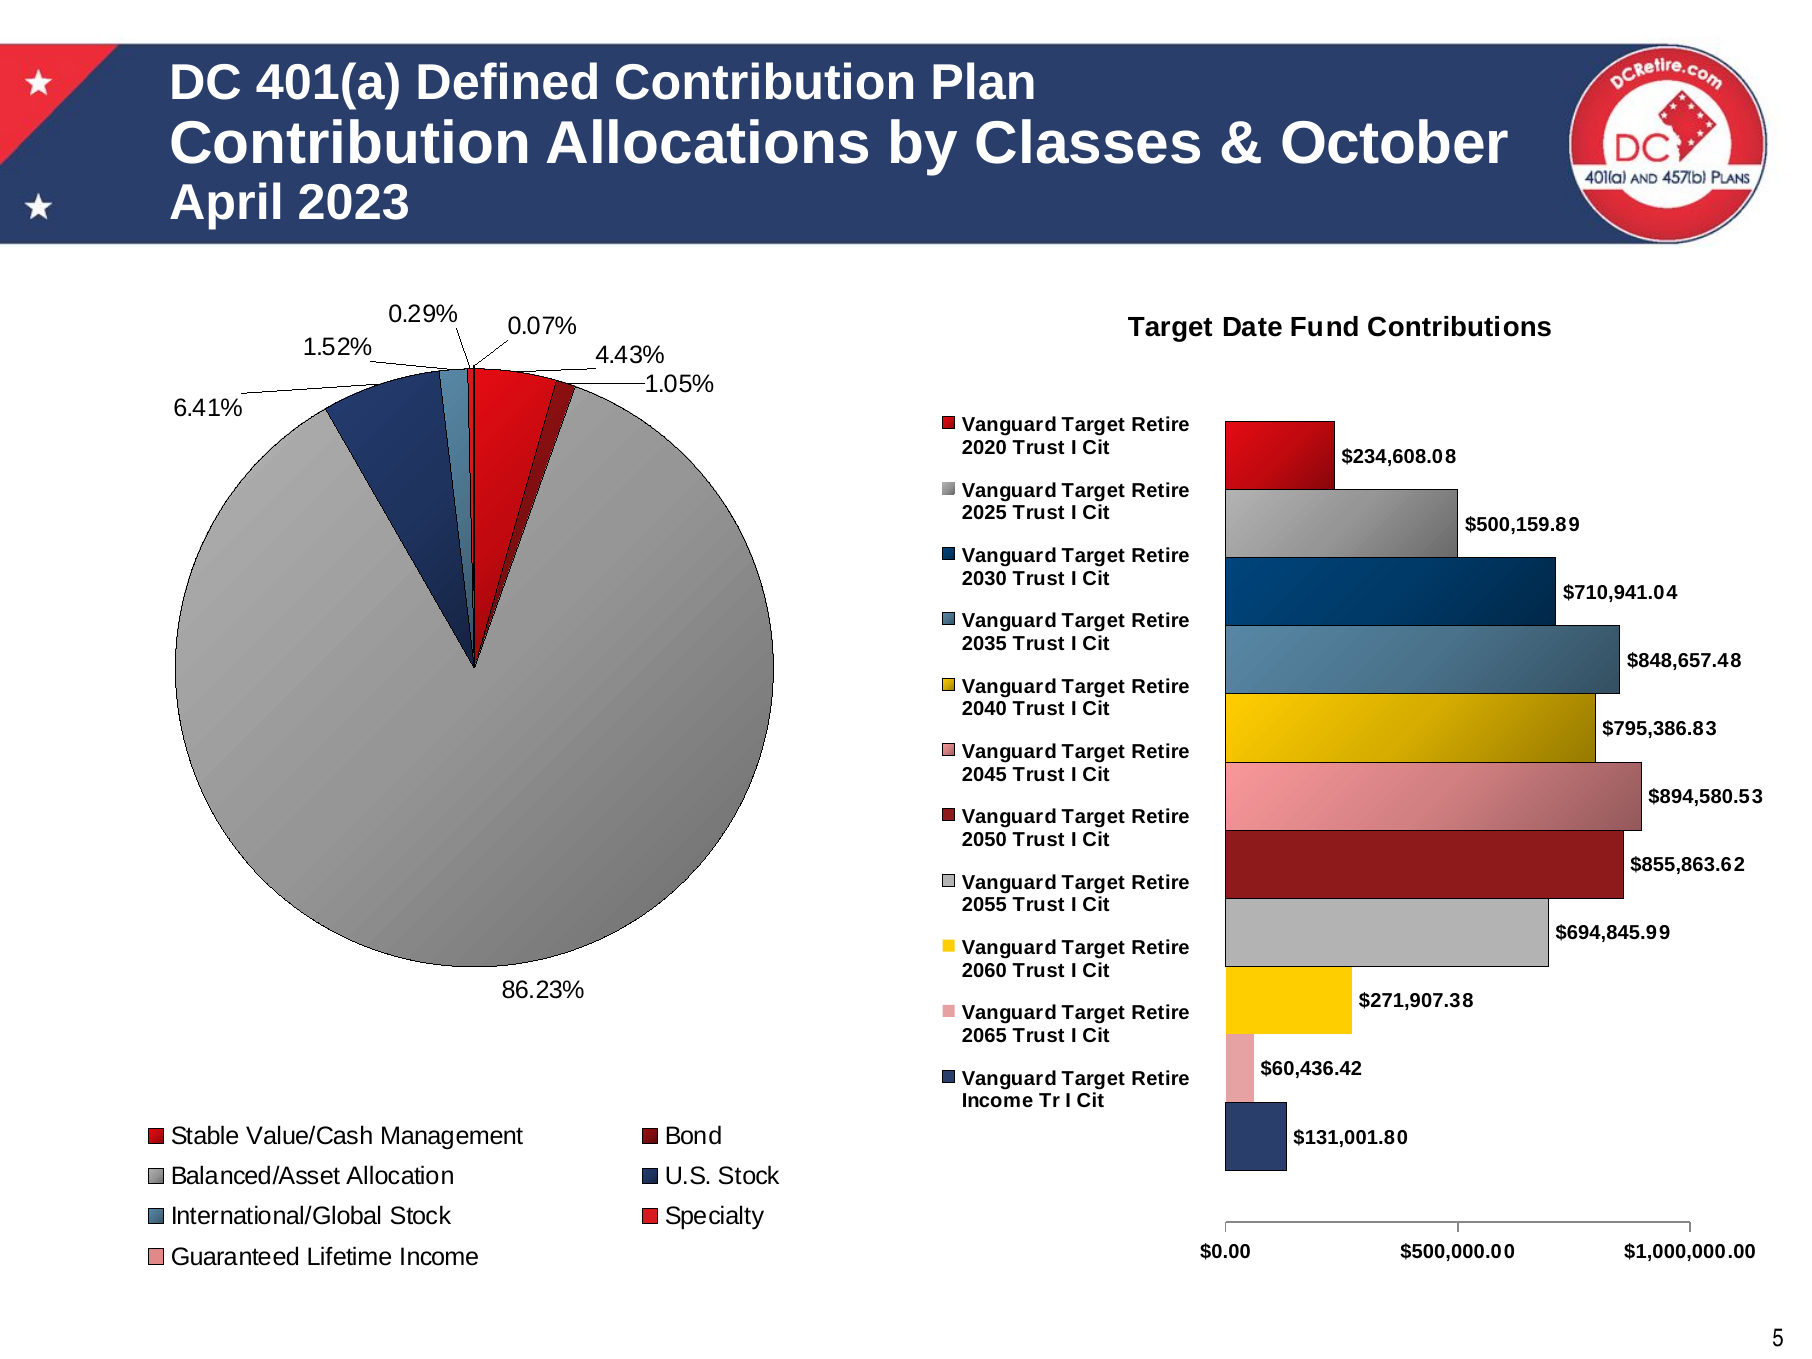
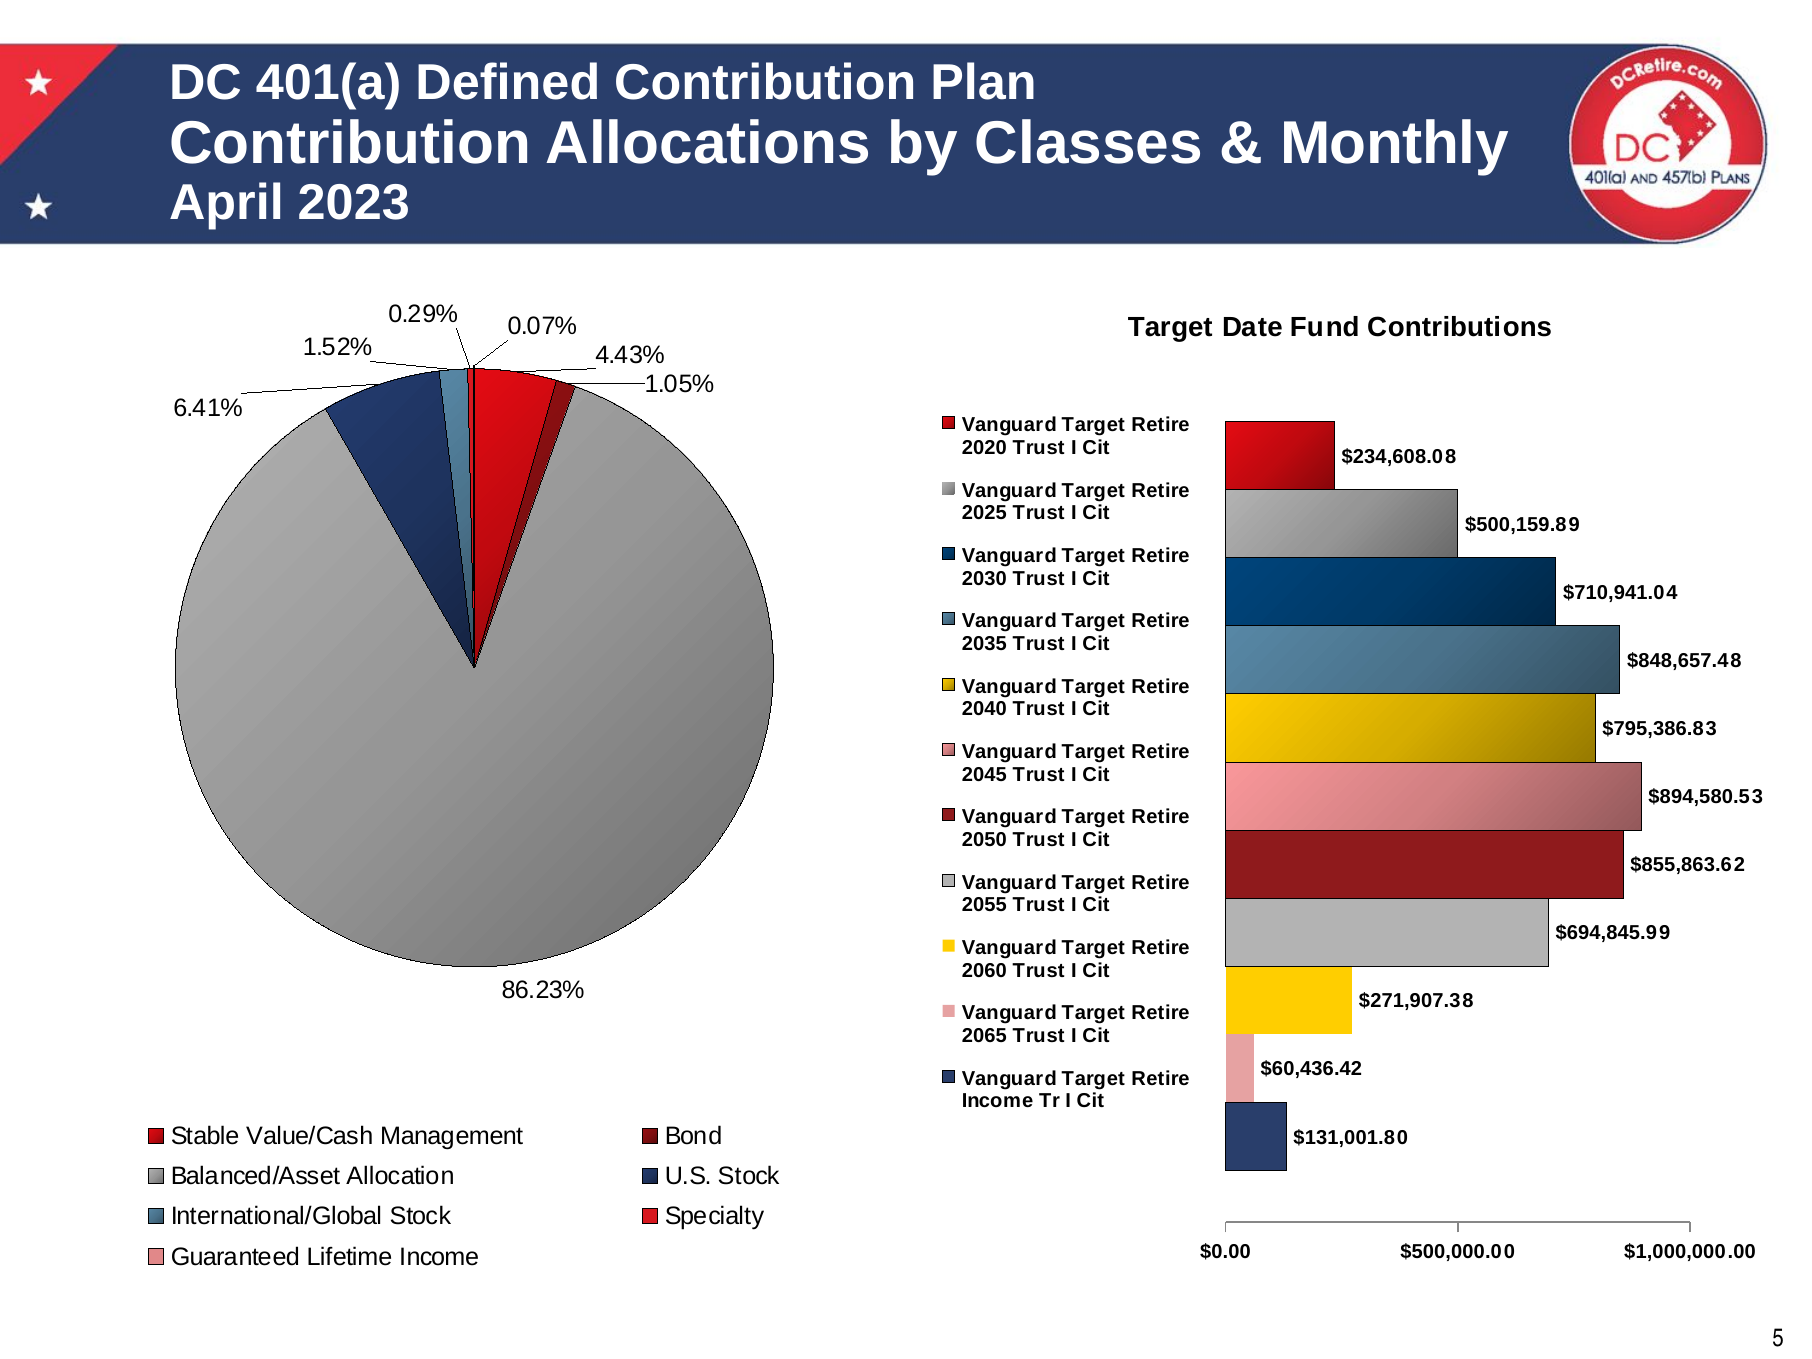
October: October -> Monthly (1394, 143)
